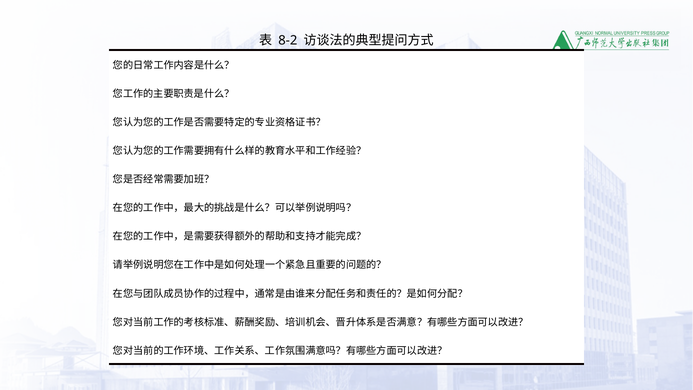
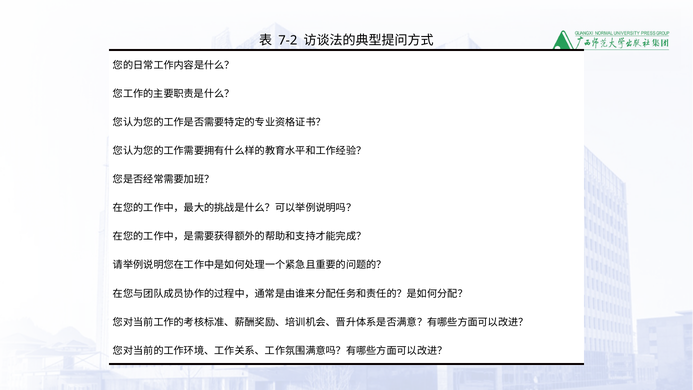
8-2: 8-2 -> 7-2 (288, 40)
